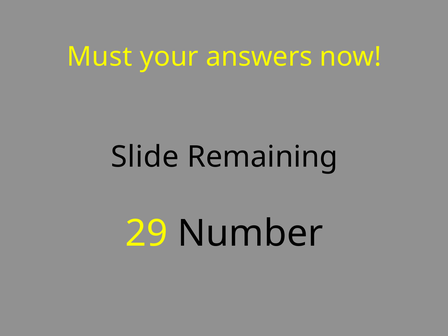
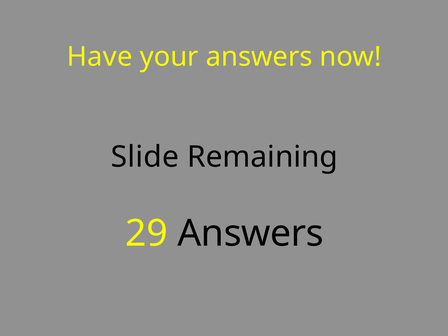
Must: Must -> Have (100, 57)
29 Number: Number -> Answers (251, 234)
